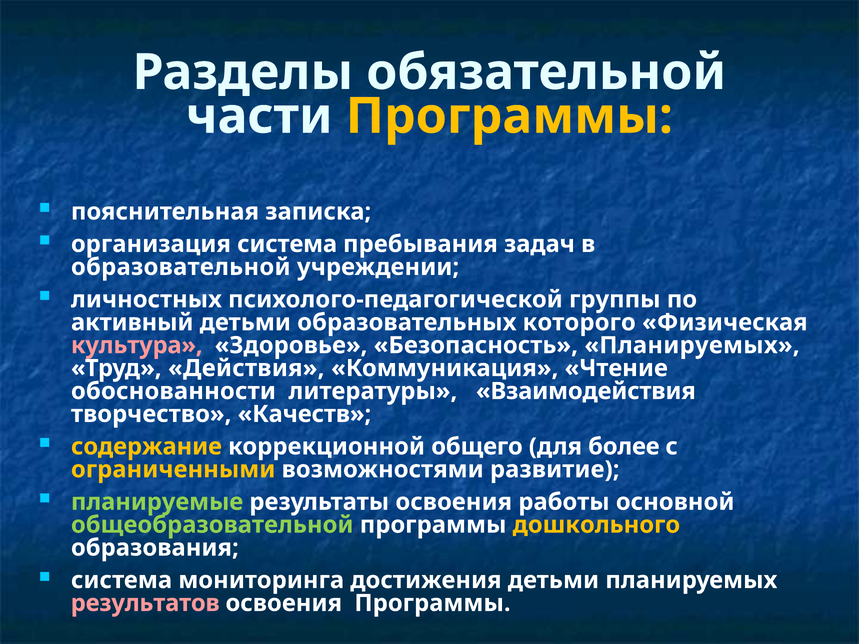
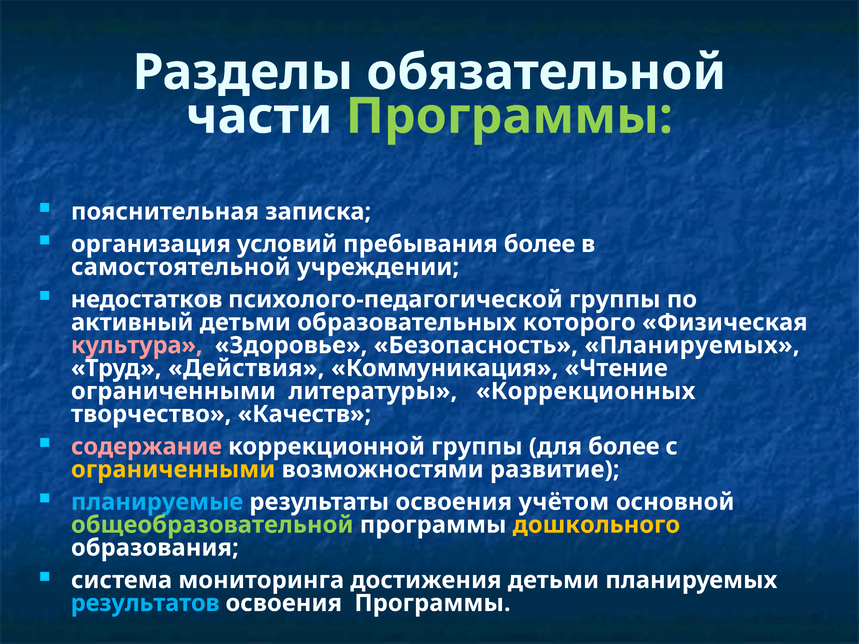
Программы colour: yellow -> light green (509, 116)
организация система: система -> условий (287, 244)
пребывания задач: задач -> более (540, 244)
образовательной: образовательной -> самостоятельной (181, 267)
личностных: личностных -> недостатков (147, 300)
обоснованности: обоснованности -> ограниченными (173, 391)
Взаимодействия: Взаимодействия -> Коррекционных (586, 391)
содержание colour: yellow -> pink (146, 447)
коррекционной общего: общего -> группы (477, 447)
планируемые colour: light green -> light blue (157, 502)
работы: работы -> учётом (564, 502)
результатов colour: pink -> light blue (145, 603)
